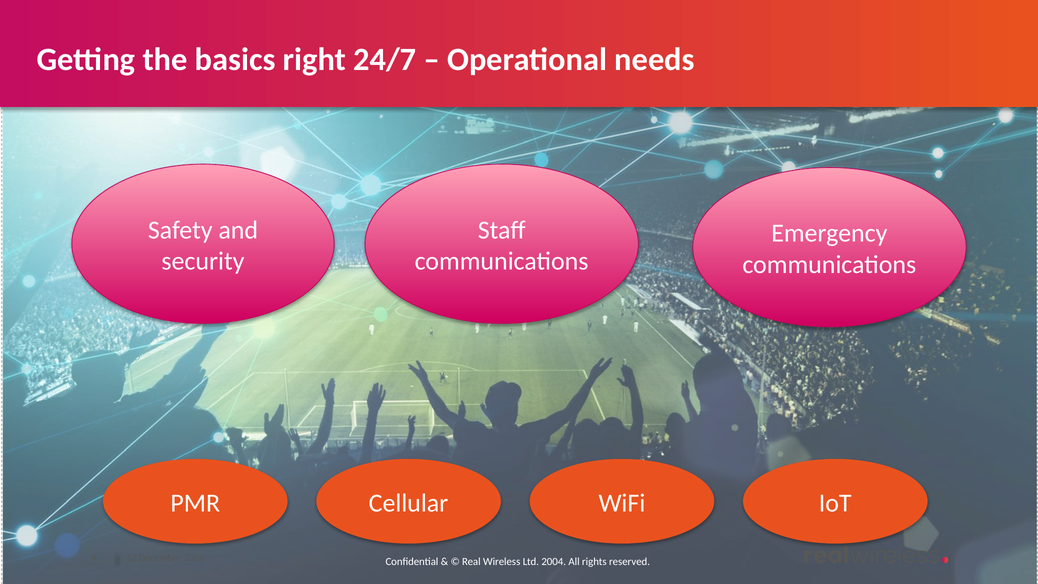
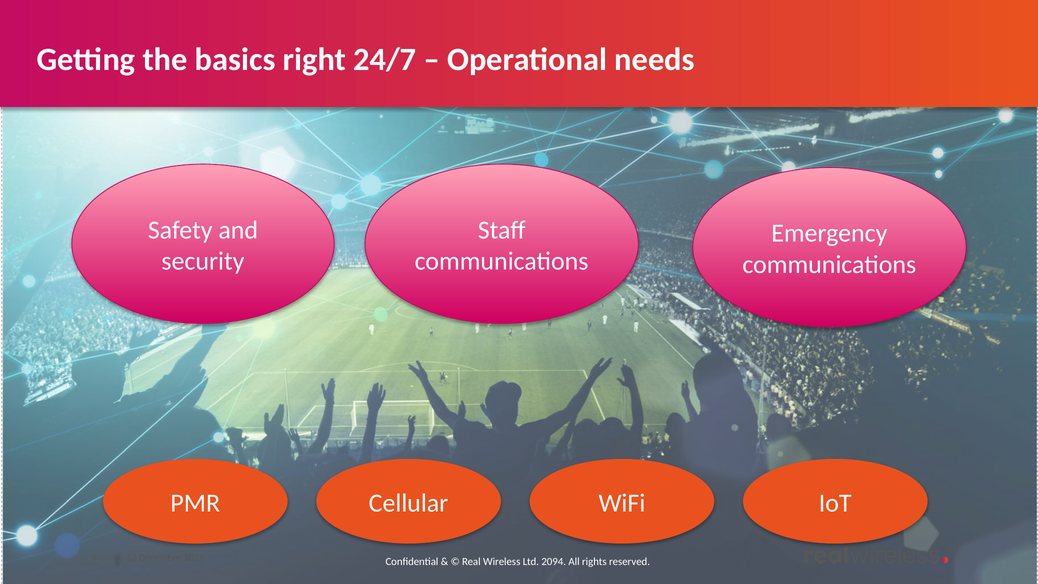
2004: 2004 -> 2094 (554, 562)
